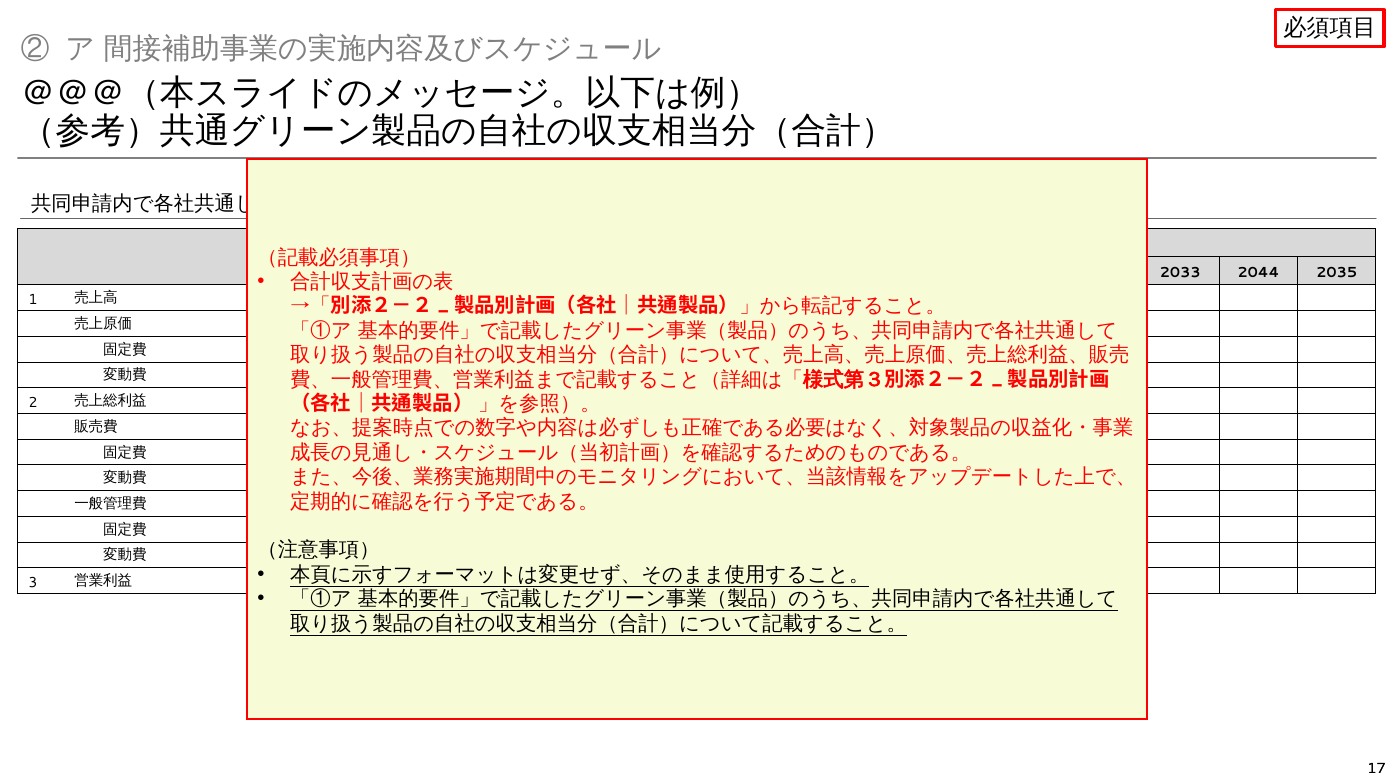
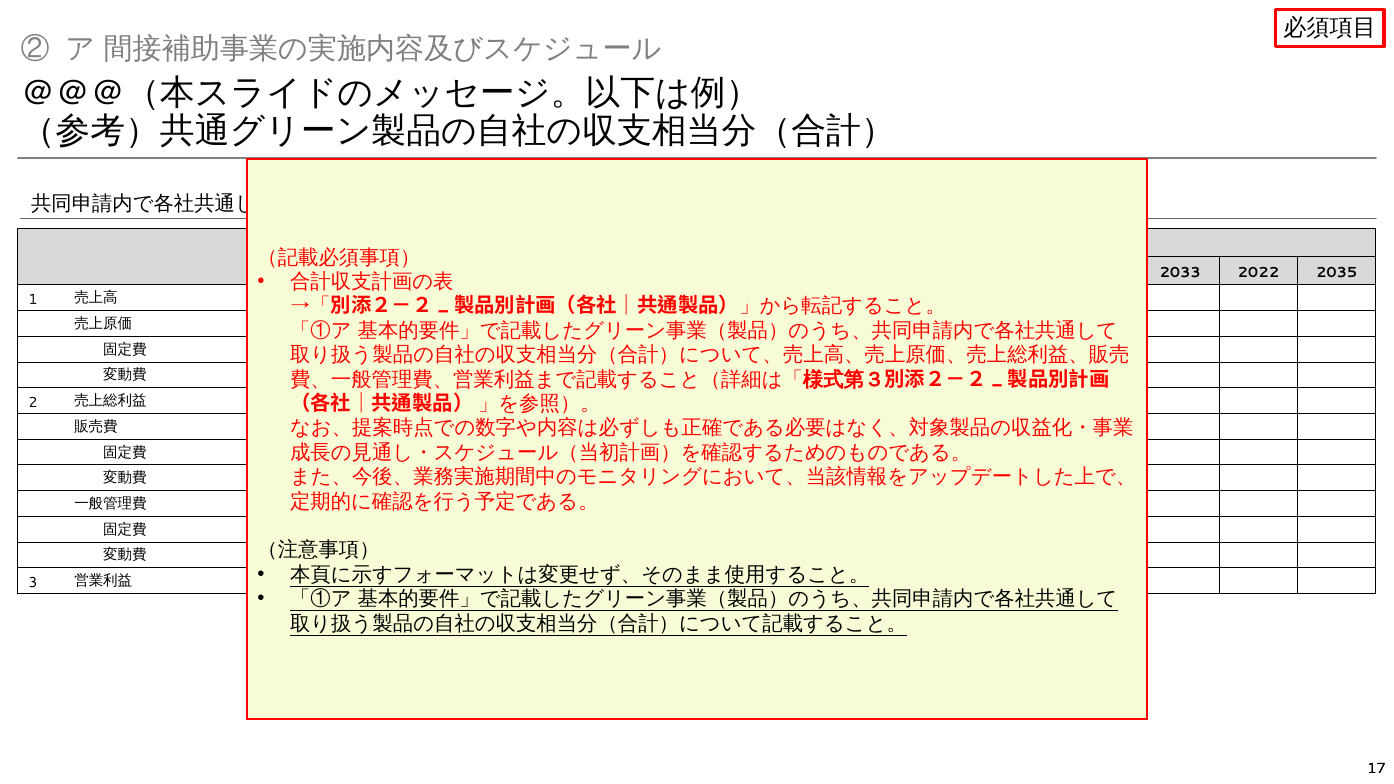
2044: 2044 -> 2022 (1258, 273)
